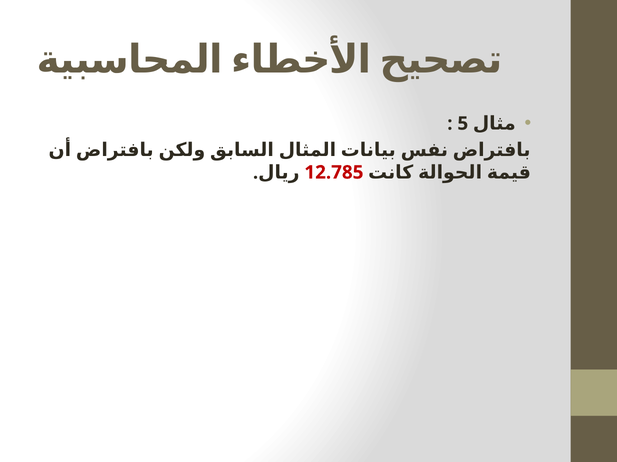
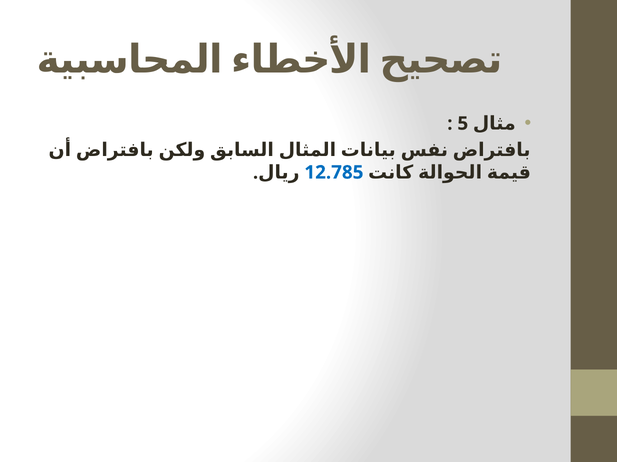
12.785 colour: red -> blue (334, 173)
